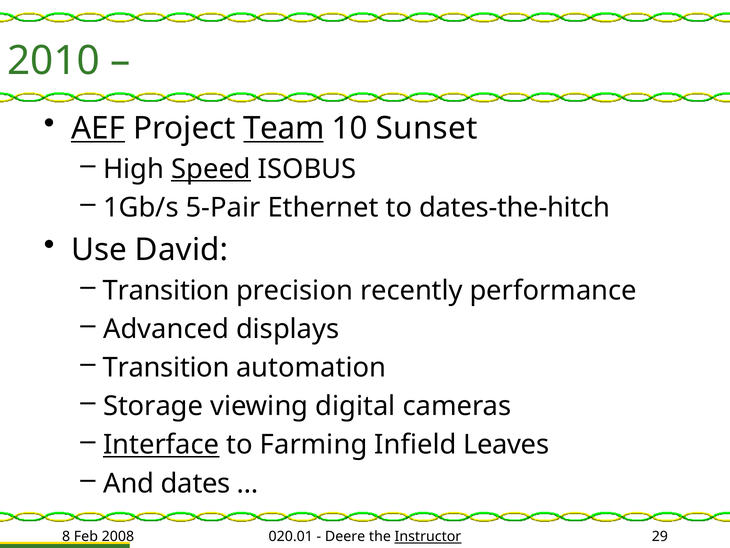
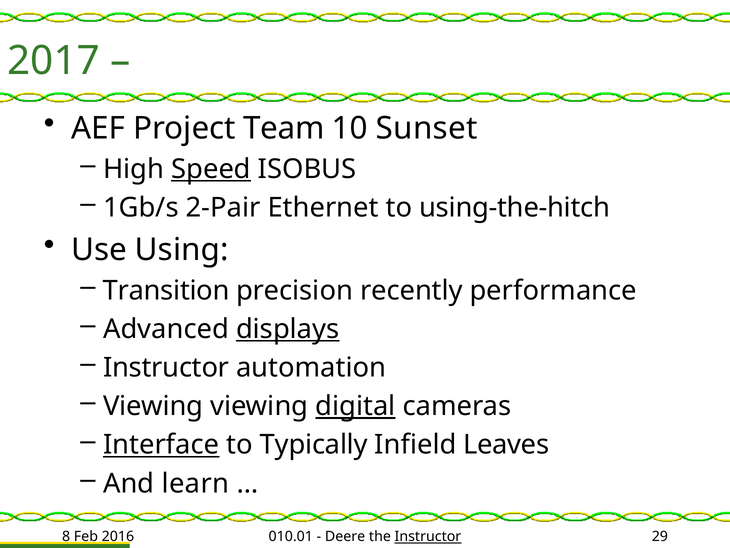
2010: 2010 -> 2017 (54, 61)
AEF underline: present -> none (98, 128)
Team underline: present -> none (284, 128)
5-Pair: 5-Pair -> 2-Pair (223, 207)
dates-the-hitch: dates-the-hitch -> using-the-hitch (515, 207)
David: David -> Using (182, 249)
displays underline: none -> present (288, 329)
Transition: Transition -> Instructor (166, 367)
Storage: Storage -> Viewing (153, 406)
digital underline: none -> present (355, 406)
Farming: Farming -> Typically (314, 444)
dates: dates -> learn (195, 483)
2008: 2008 -> 2016 (118, 536)
020.01: 020.01 -> 010.01 (291, 536)
